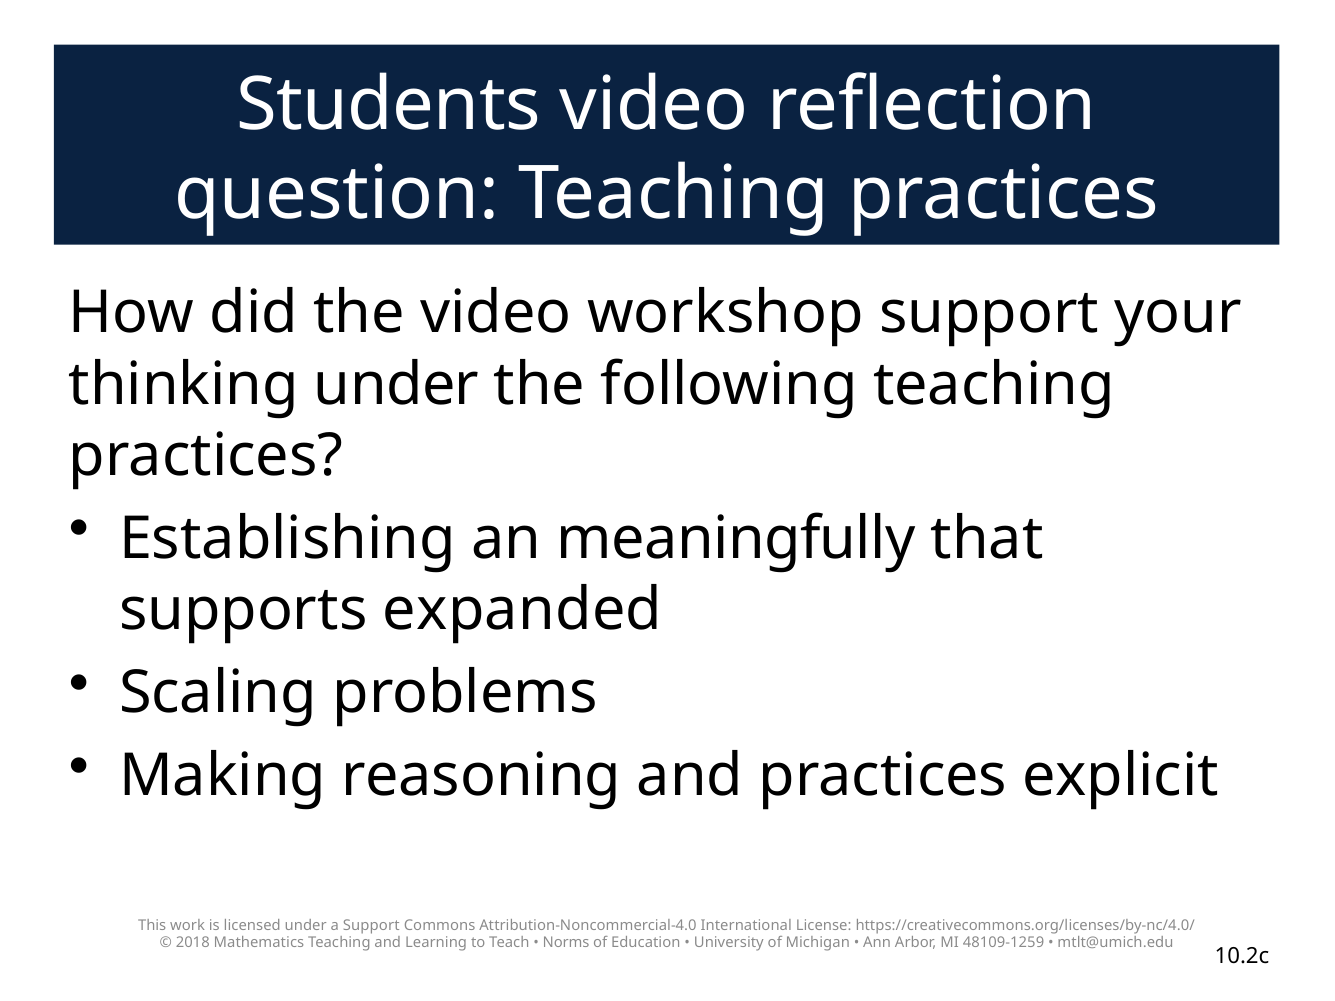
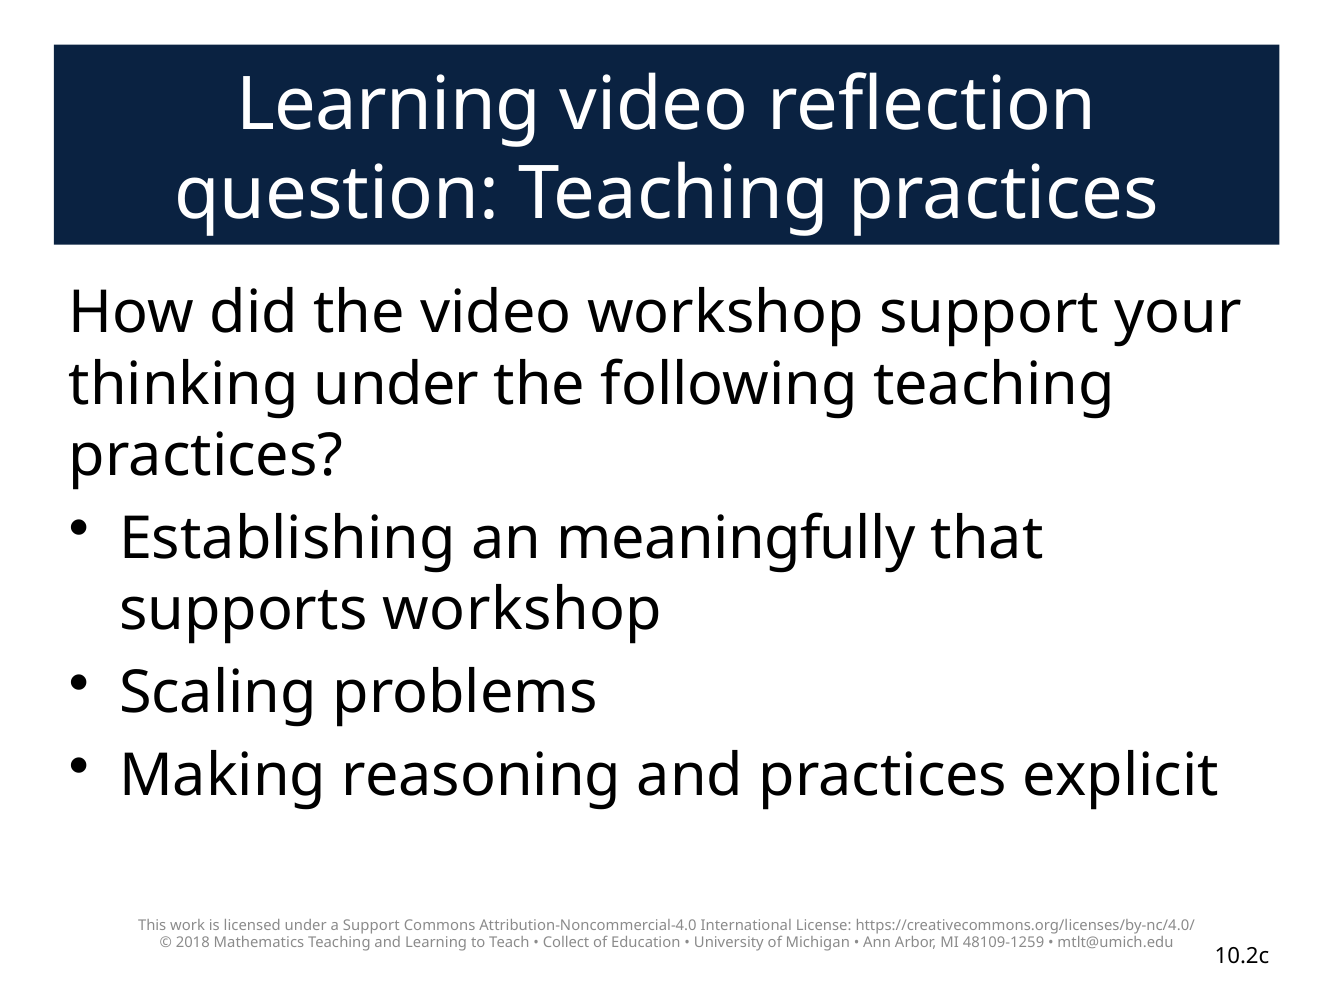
Students: Students -> Learning (389, 105)
supports expanded: expanded -> workshop (522, 610)
Norms: Norms -> Collect (566, 943)
